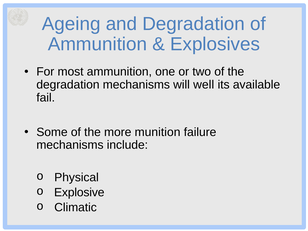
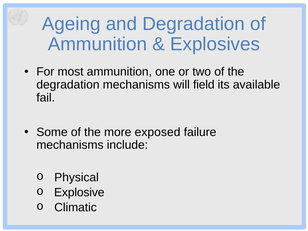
well: well -> field (204, 85)
munition: munition -> exposed (158, 132)
